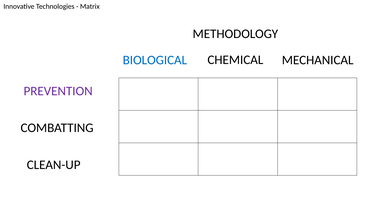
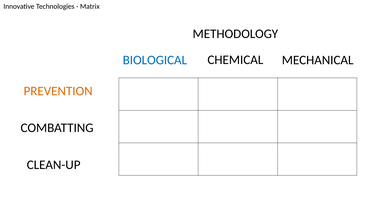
PREVENTION colour: purple -> orange (58, 91)
